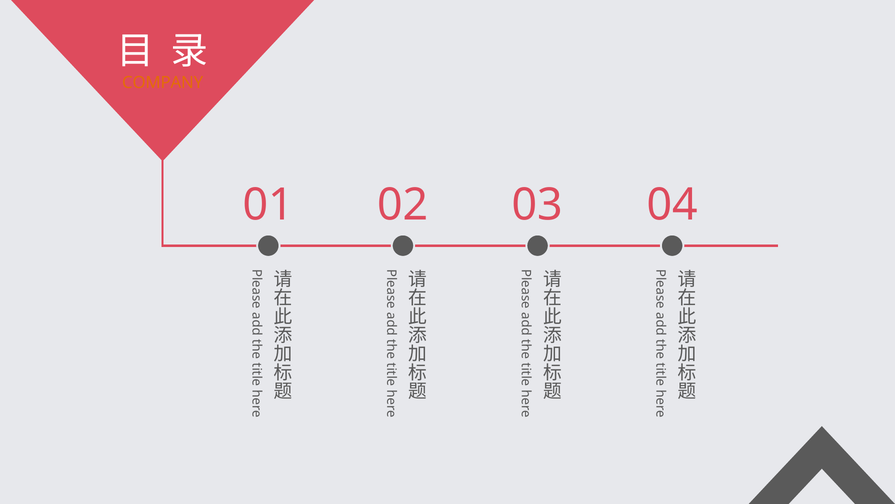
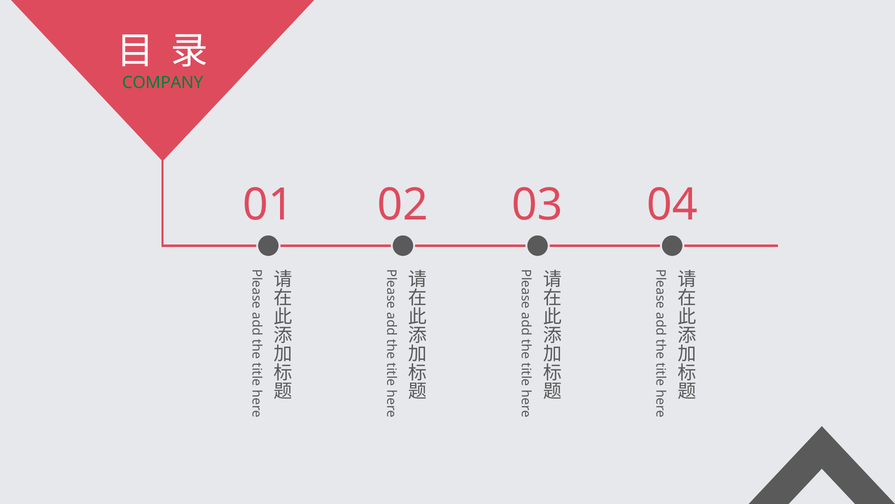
COMPANY colour: orange -> green (163, 82)
